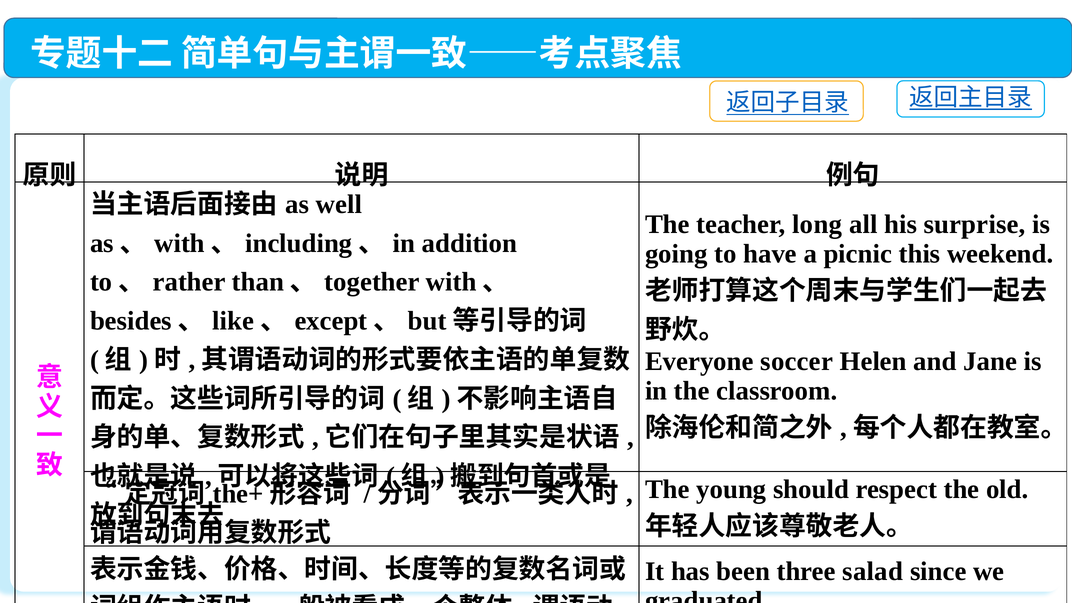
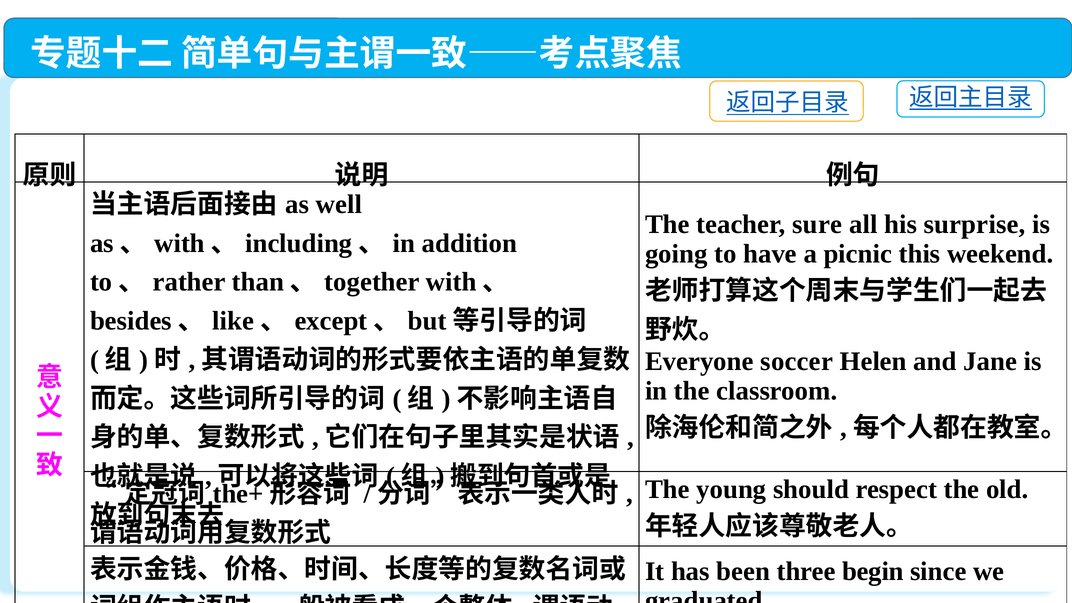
long: long -> sure (817, 224)
salad: salad -> begin (873, 571)
